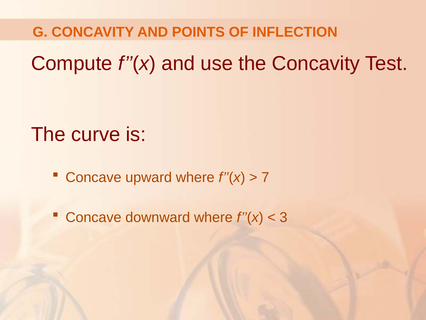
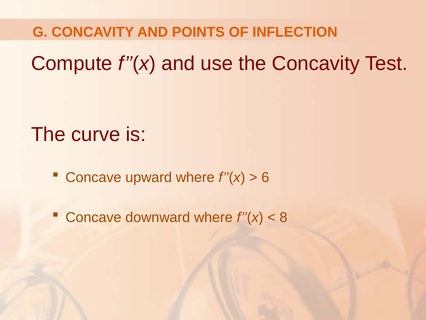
7: 7 -> 6 (265, 177)
3: 3 -> 8 (284, 217)
